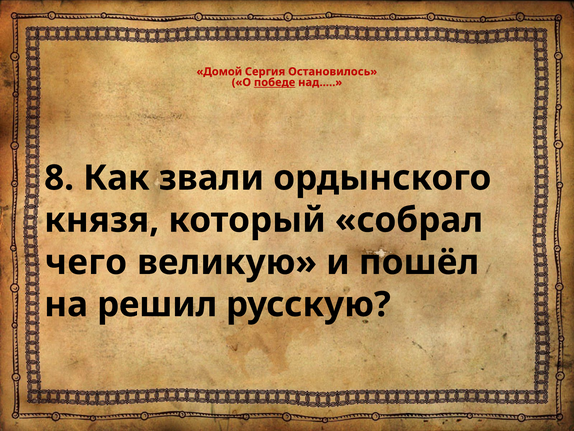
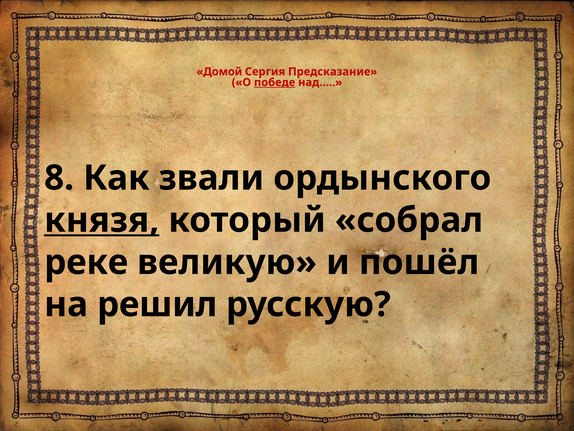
Остановилось: Остановилось -> Предсказание (333, 72)
князя underline: none -> present (102, 220)
чего: чего -> реке (86, 262)
